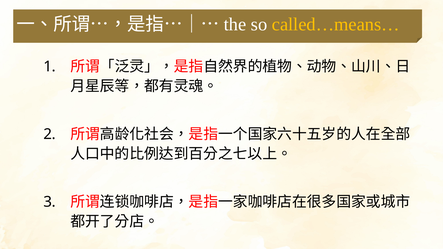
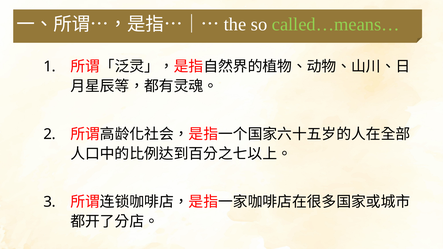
called…means… colour: yellow -> light green (336, 24)
